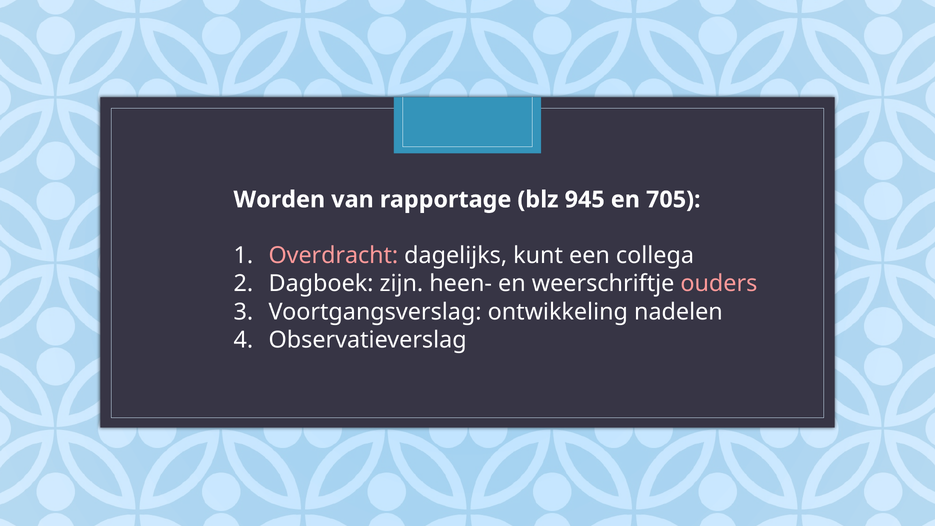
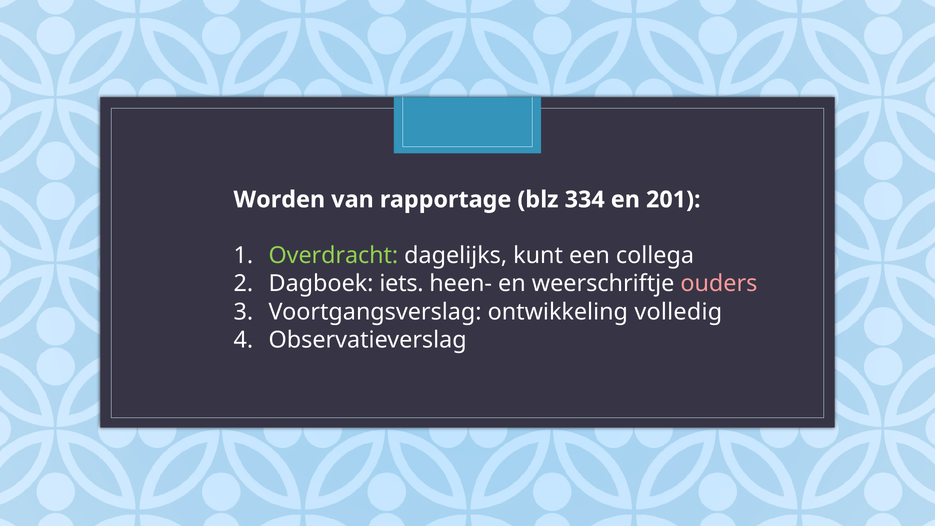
945: 945 -> 334 (585, 200)
705: 705 -> 201 (673, 200)
Overdracht colour: pink -> light green (333, 256)
zijn: zijn -> iets (402, 284)
nadelen: nadelen -> volledig (678, 312)
